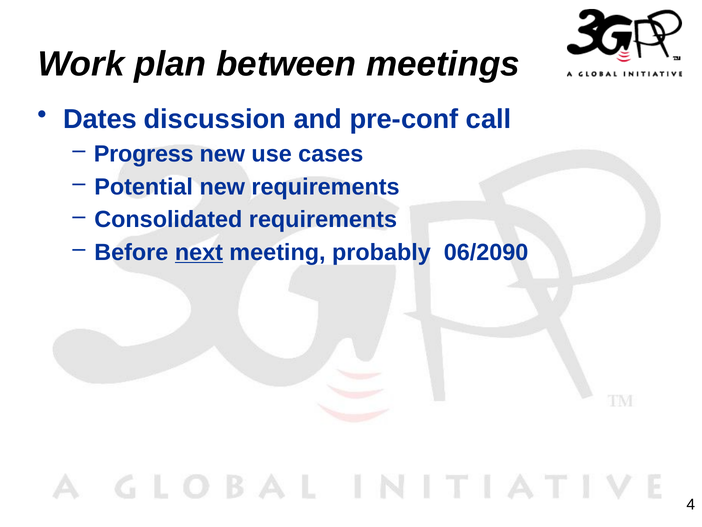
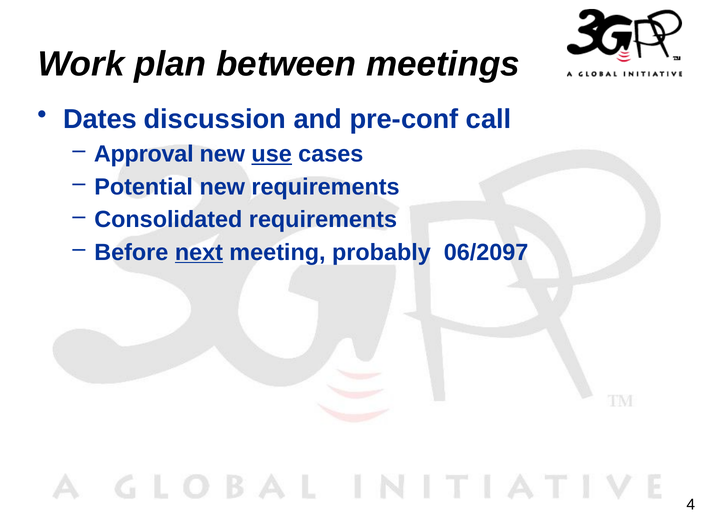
Progress: Progress -> Approval (144, 154)
use underline: none -> present (272, 154)
06/2090: 06/2090 -> 06/2097 (486, 252)
